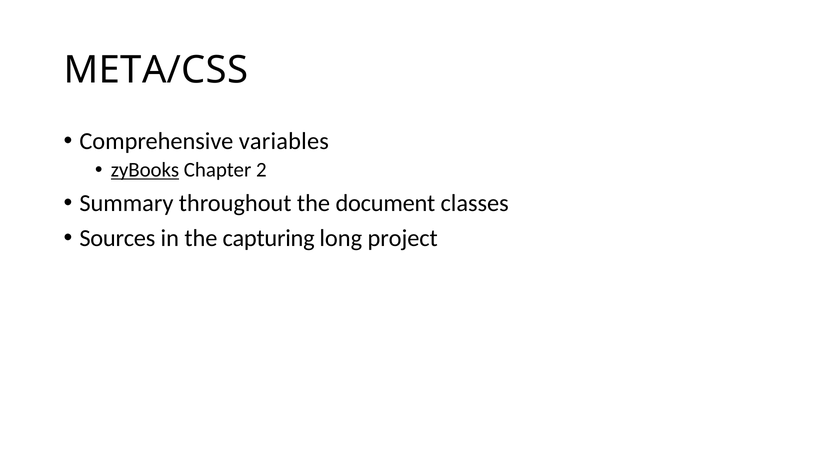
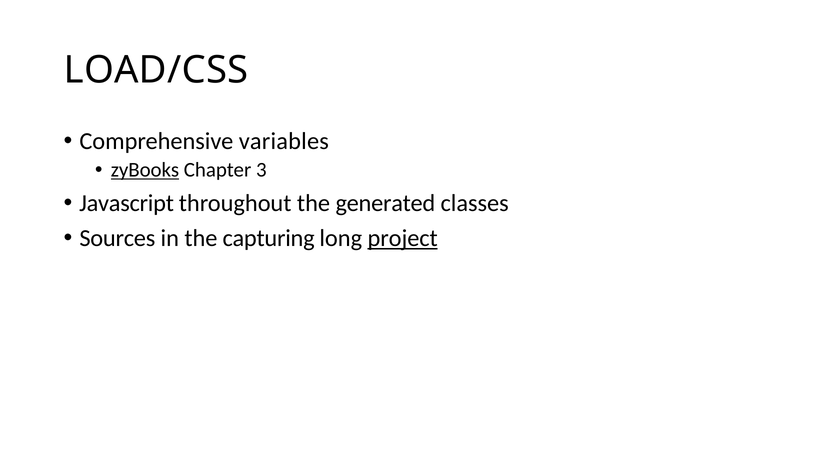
META/CSS: META/CSS -> LOAD/CSS (156, 70)
2: 2 -> 3 (261, 170)
Summary: Summary -> Javascript (127, 203)
document: document -> generated (385, 203)
project underline: none -> present (403, 238)
